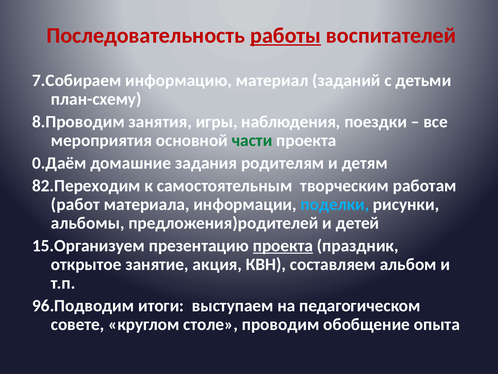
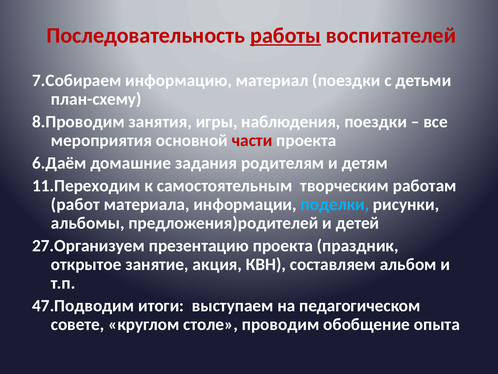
материал заданий: заданий -> поездки (346, 80)
части colour: green -> red (252, 140)
0.Даём: 0.Даём -> 6.Даём (59, 163)
82.Переходим: 82.Переходим -> 11.Переходим (86, 185)
15.Организуем: 15.Организуем -> 27.Организуем (89, 245)
проекта underline: present -> none (283, 245)
96.Подводим: 96.Подводим -> 47.Подводим (83, 305)
